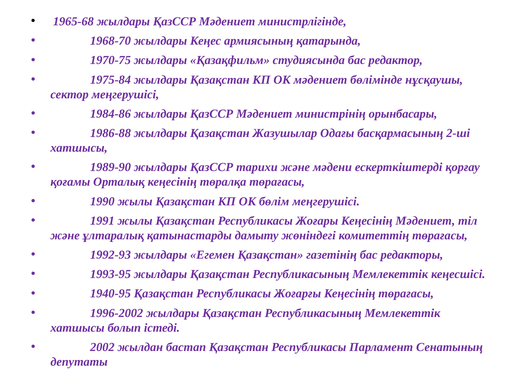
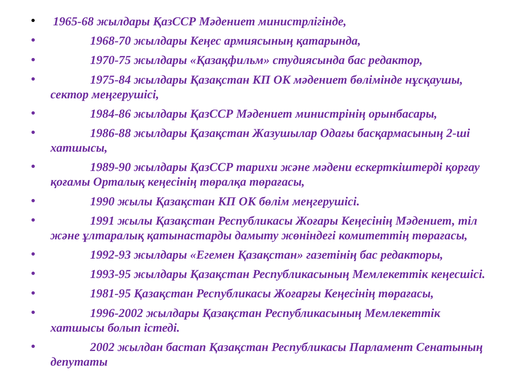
1940-95: 1940-95 -> 1981-95 (111, 293)
